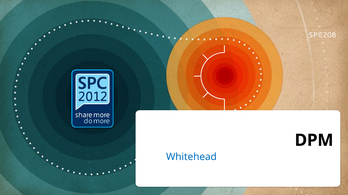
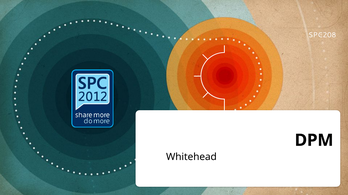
Whitehead colour: blue -> black (191, 157)
